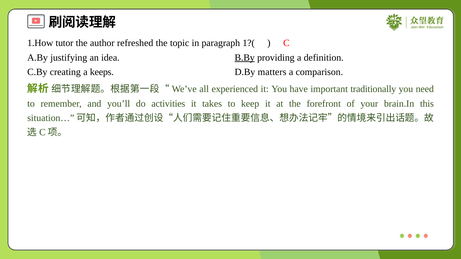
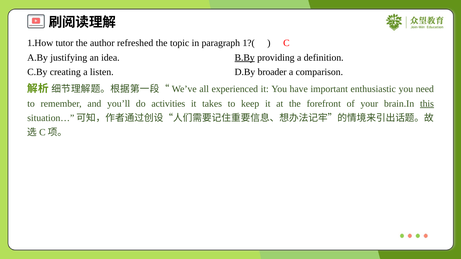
keeps: keeps -> listen (102, 72)
matters: matters -> broader (272, 72)
traditionally: traditionally -> enthusiastic (373, 89)
this underline: none -> present (427, 104)
